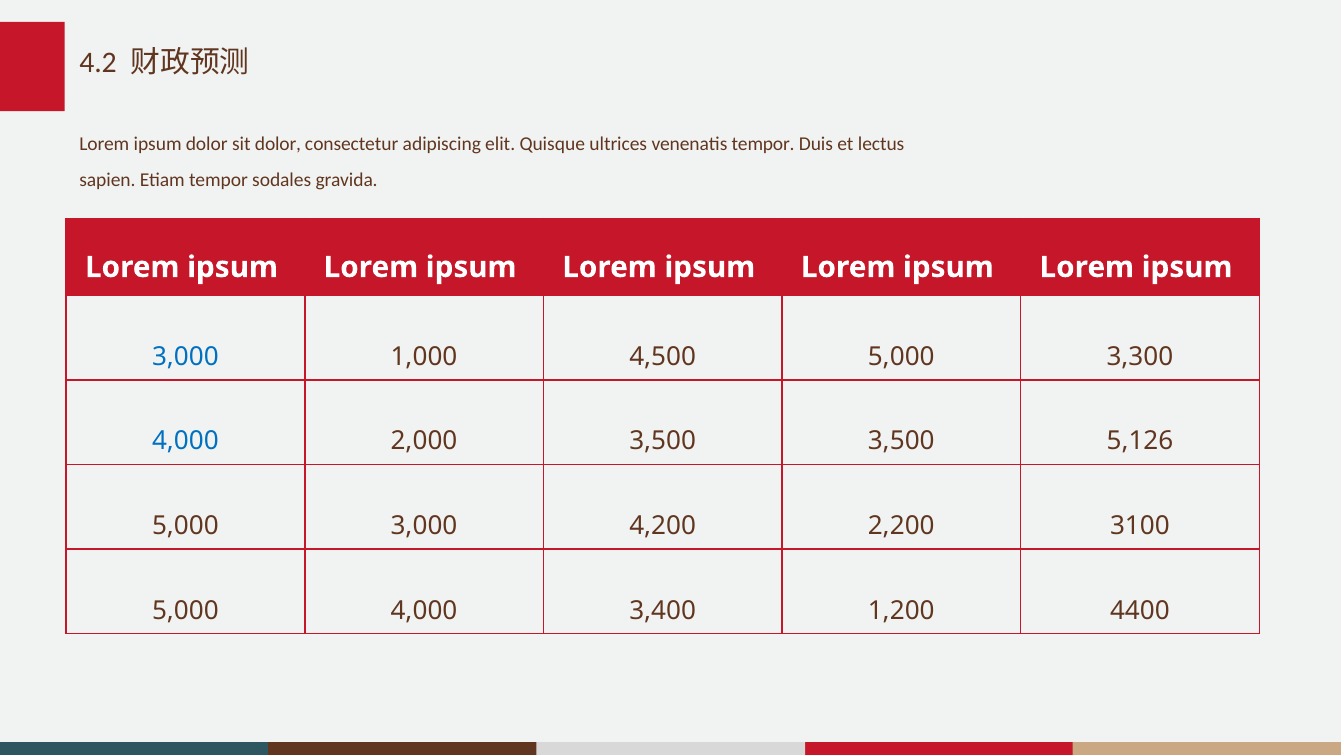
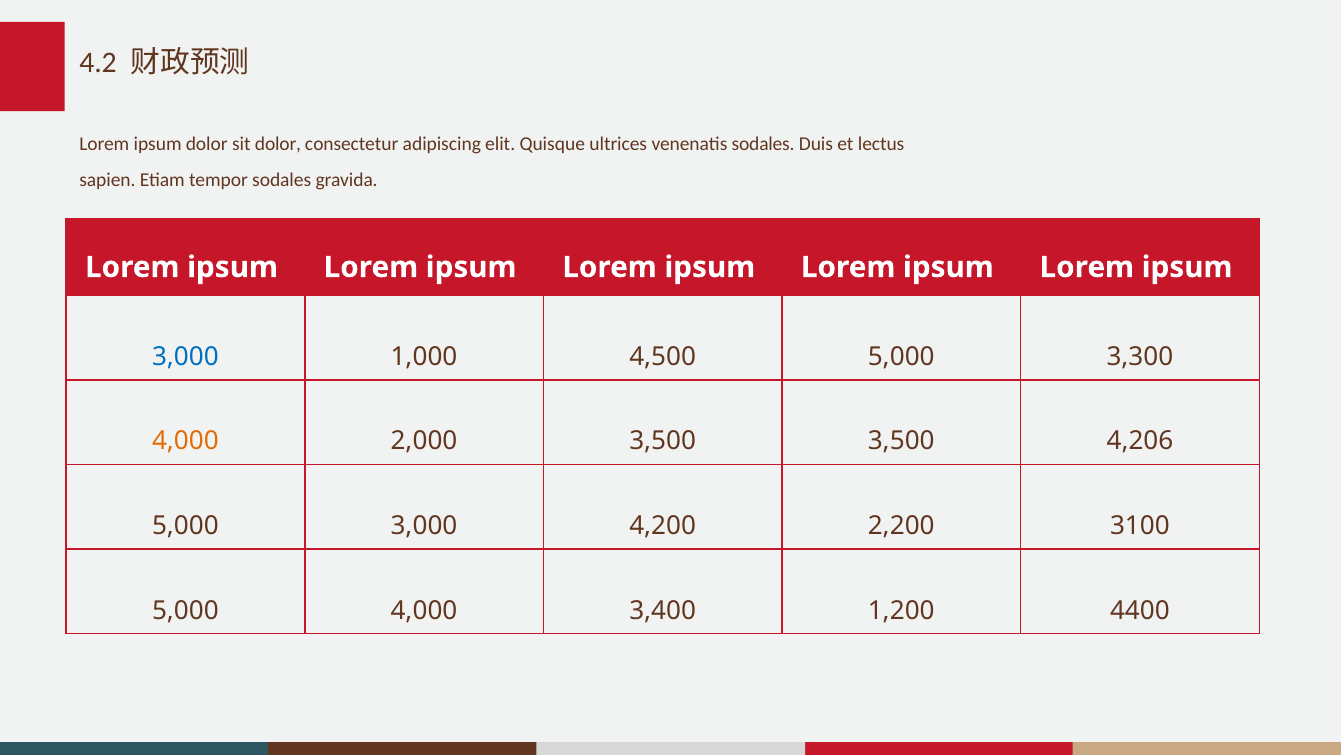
venenatis tempor: tempor -> sodales (763, 144)
4,000 colour: blue -> orange (185, 441)
5,126: 5,126 -> 4,206 (1140, 441)
